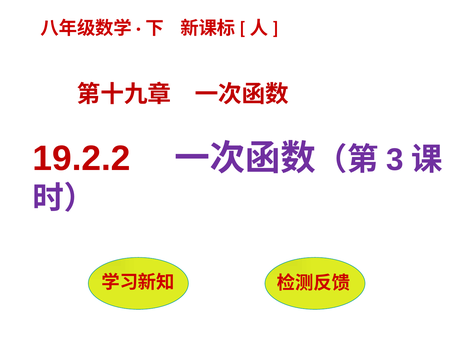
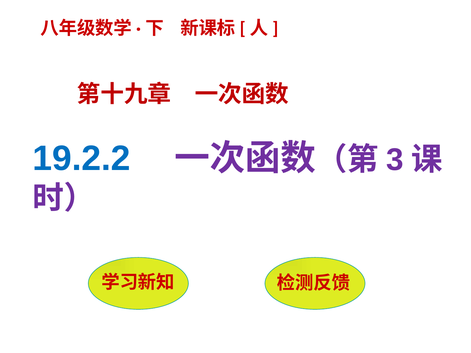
19.2.2 colour: red -> blue (82, 159)
